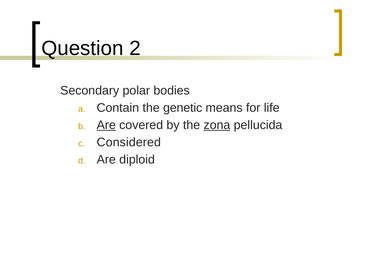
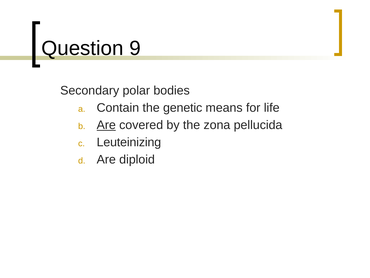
2: 2 -> 9 (135, 48)
zona underline: present -> none (217, 125)
Considered: Considered -> Leuteinizing (129, 142)
